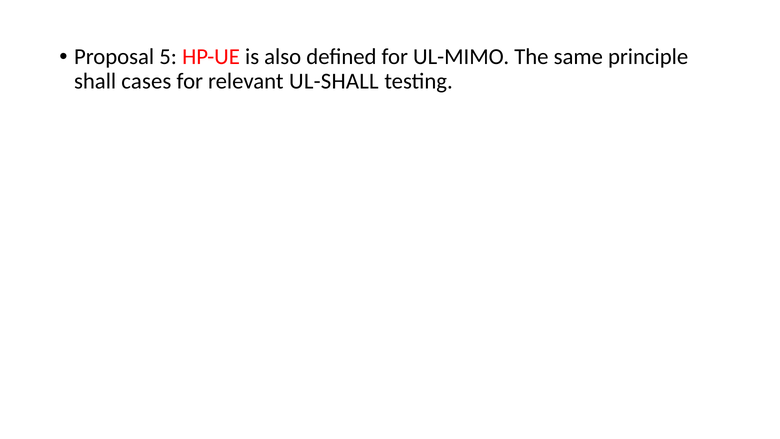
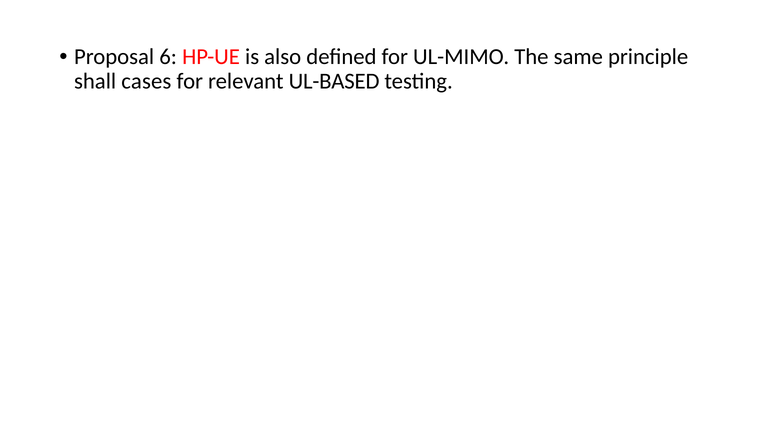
5: 5 -> 6 (168, 57)
UL-SHALL: UL-SHALL -> UL-BASED (334, 81)
